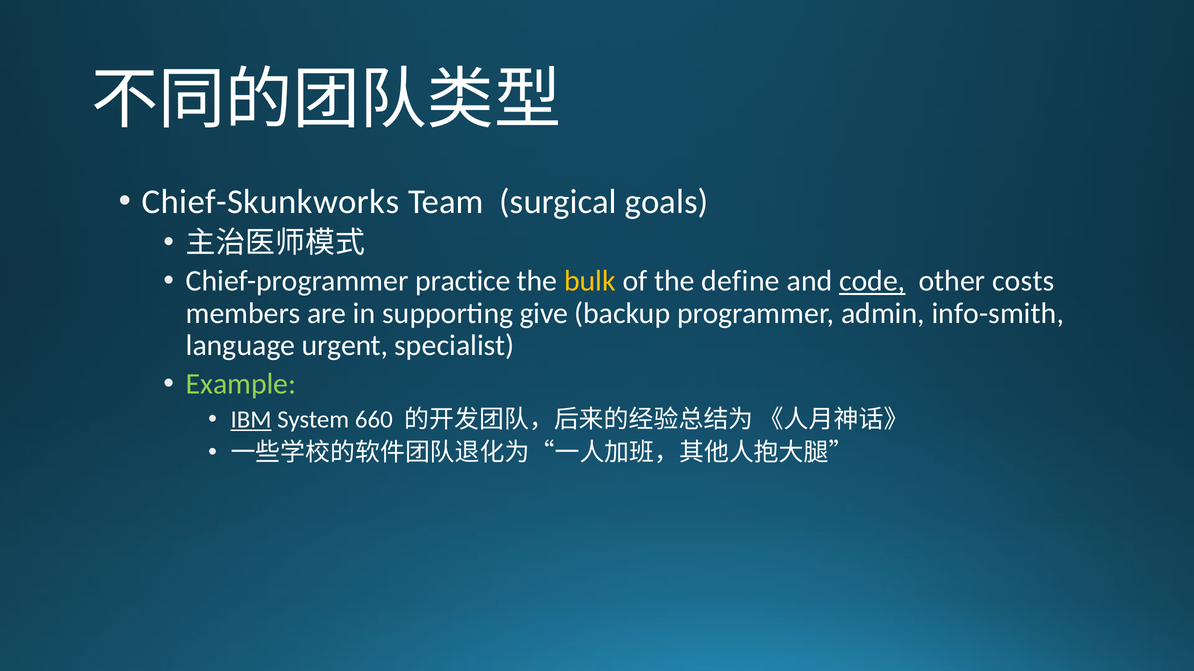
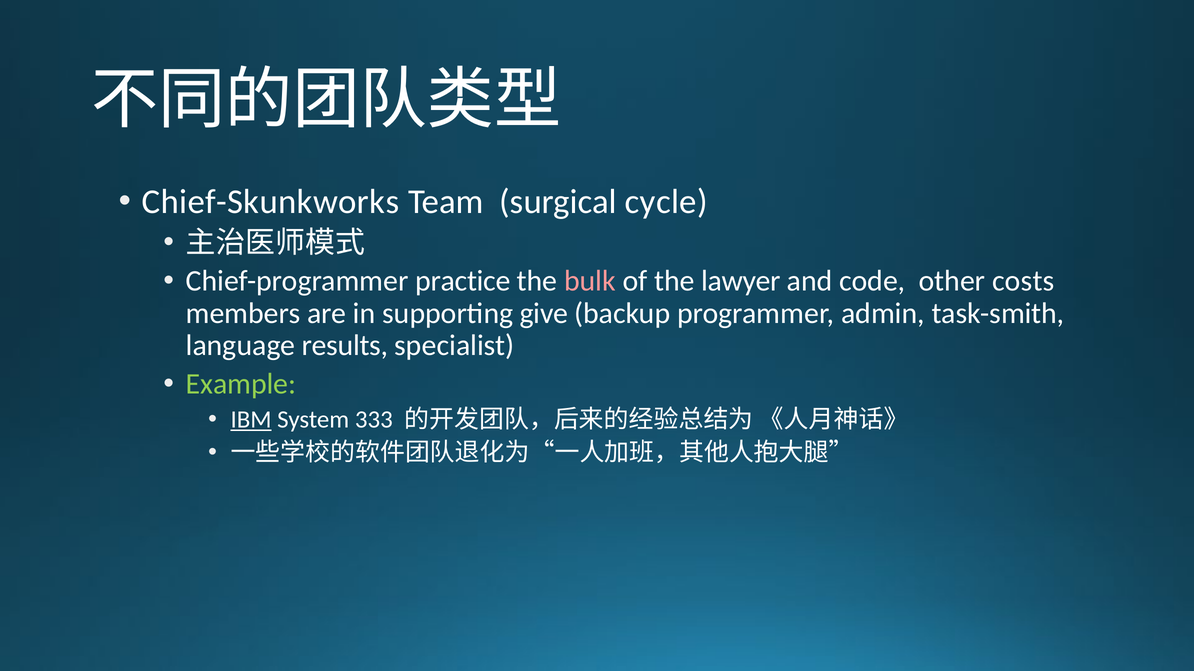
goals: goals -> cycle (666, 202)
bulk colour: yellow -> pink (590, 281)
define: define -> lawyer (741, 281)
code underline: present -> none (872, 281)
info-smith: info-smith -> task-smith (998, 314)
urgent: urgent -> results (345, 346)
660: 660 -> 333 (374, 420)
